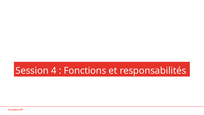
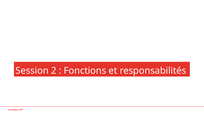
4: 4 -> 2 (54, 70)
